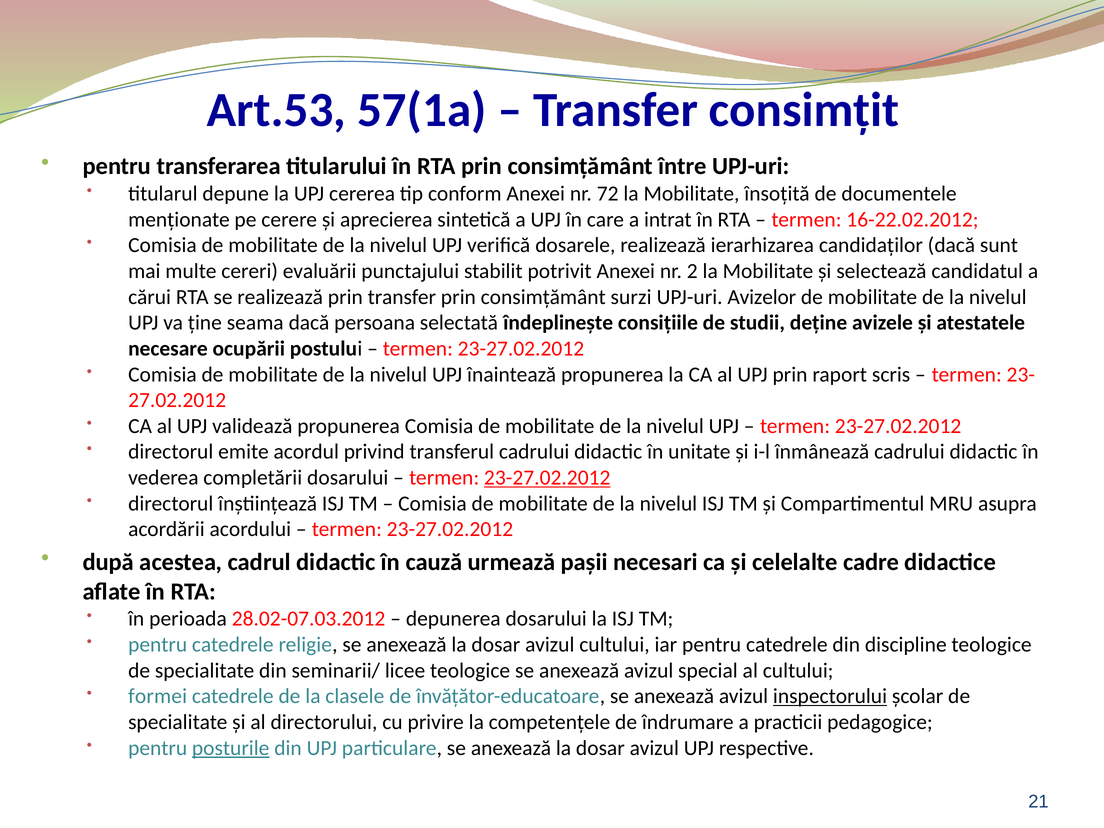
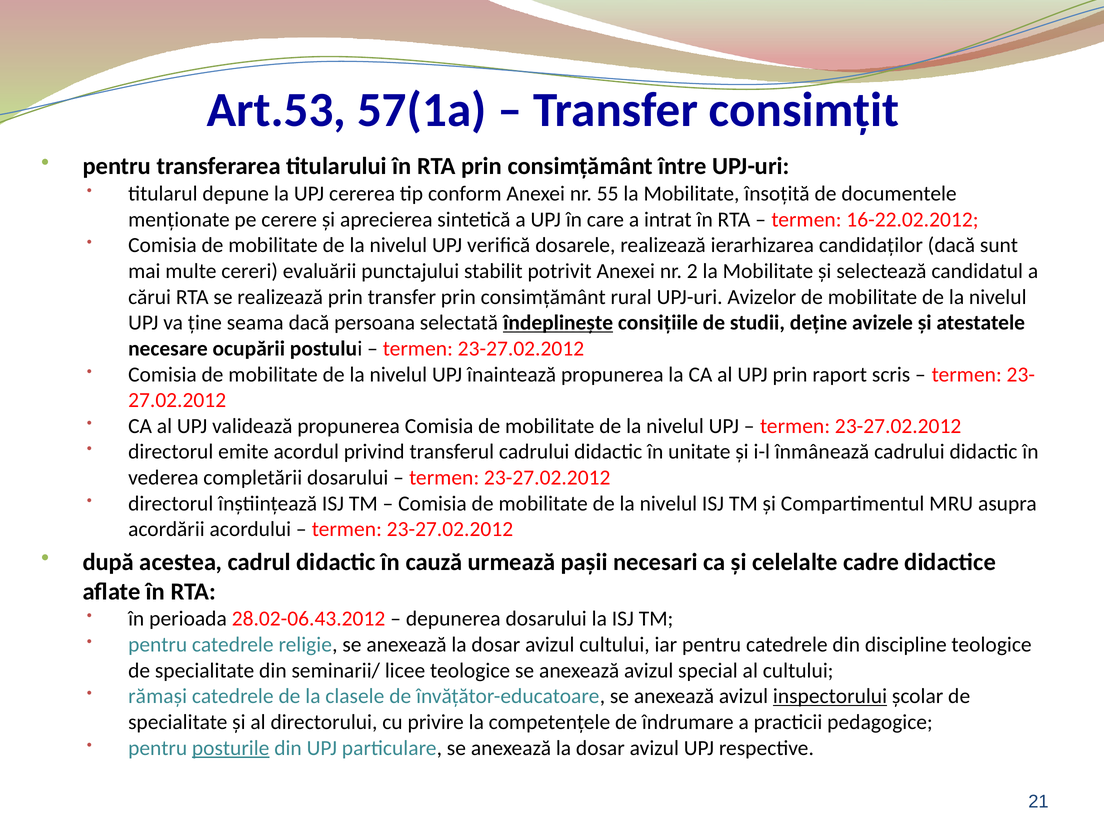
72: 72 -> 55 (608, 194)
surzi: surzi -> rural (631, 297)
îndeplineşte underline: none -> present (558, 323)
23-27.02.2012 underline: present -> none (547, 478)
28.02-07.03.2012: 28.02-07.03.2012 -> 28.02-06.43.2012 (309, 619)
formei: formei -> rămaşi (158, 696)
